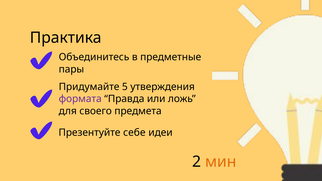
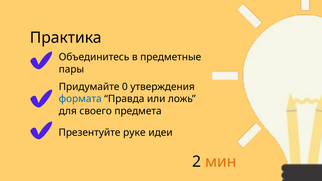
5: 5 -> 0 (125, 87)
формата colour: purple -> blue (80, 99)
себе: себе -> руке (134, 133)
